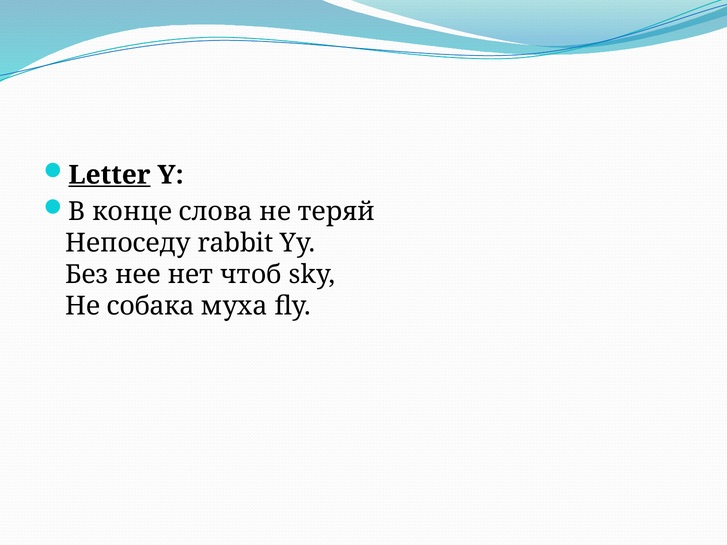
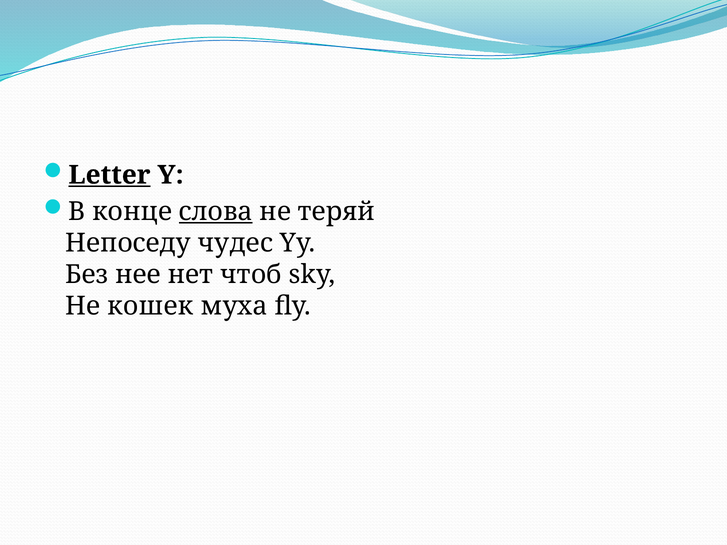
слова underline: none -> present (216, 212)
rabbit: rabbit -> чудес (235, 243)
собака: собака -> кошек (150, 306)
